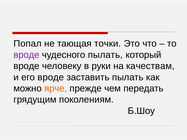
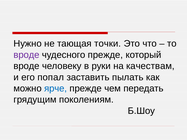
Попал: Попал -> Нужно (28, 44)
чудесного пылать: пылать -> прежде (105, 55)
его вроде: вроде -> попал (51, 77)
ярче colour: orange -> blue (56, 89)
